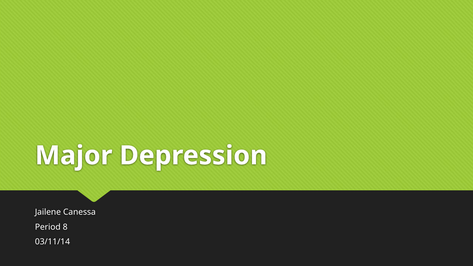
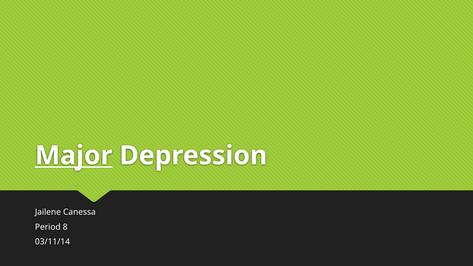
Major underline: none -> present (74, 156)
